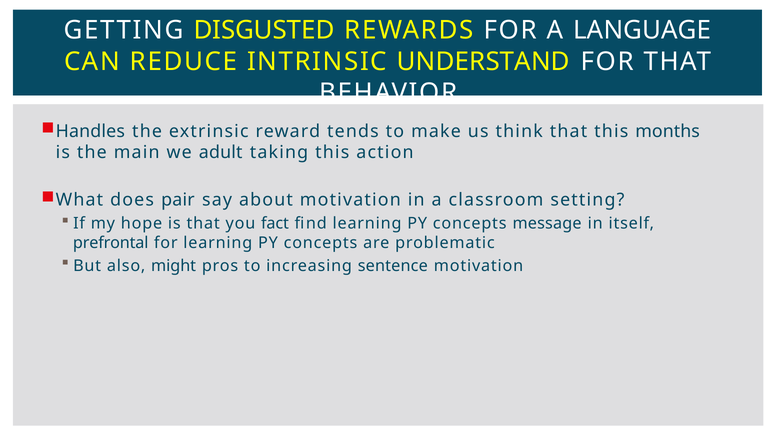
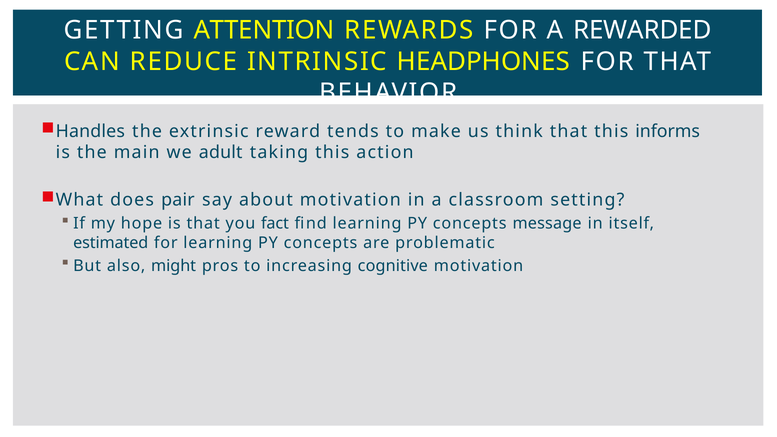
DISGUSTED: DISGUSTED -> ATTENTION (264, 30)
LANGUAGE: LANGUAGE -> REWARDED (642, 30)
UNDERSTAND: UNDERSTAND -> HEADPHONES (483, 62)
months: months -> informs (668, 131)
prefrontal: prefrontal -> estimated (111, 243)
sentence: sentence -> cognitive (393, 266)
